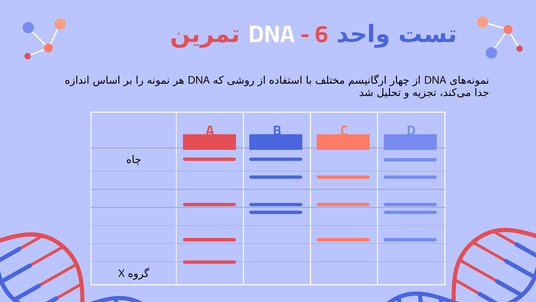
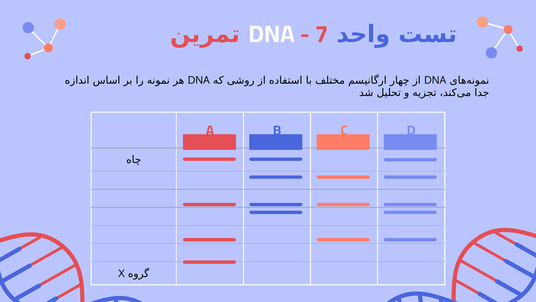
6: 6 -> 7 (321, 34)
